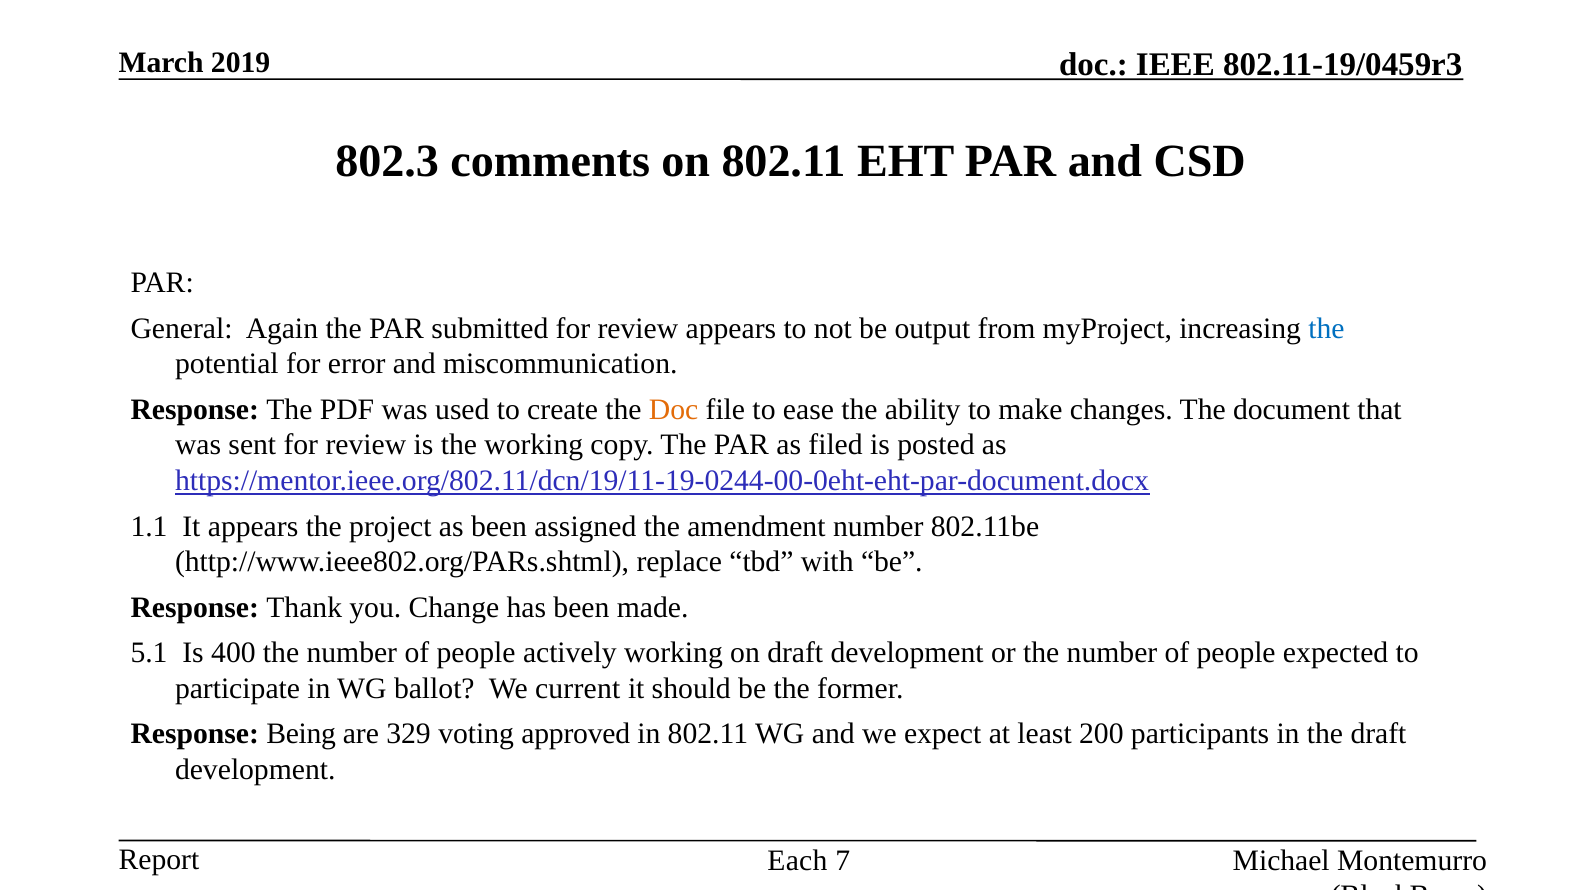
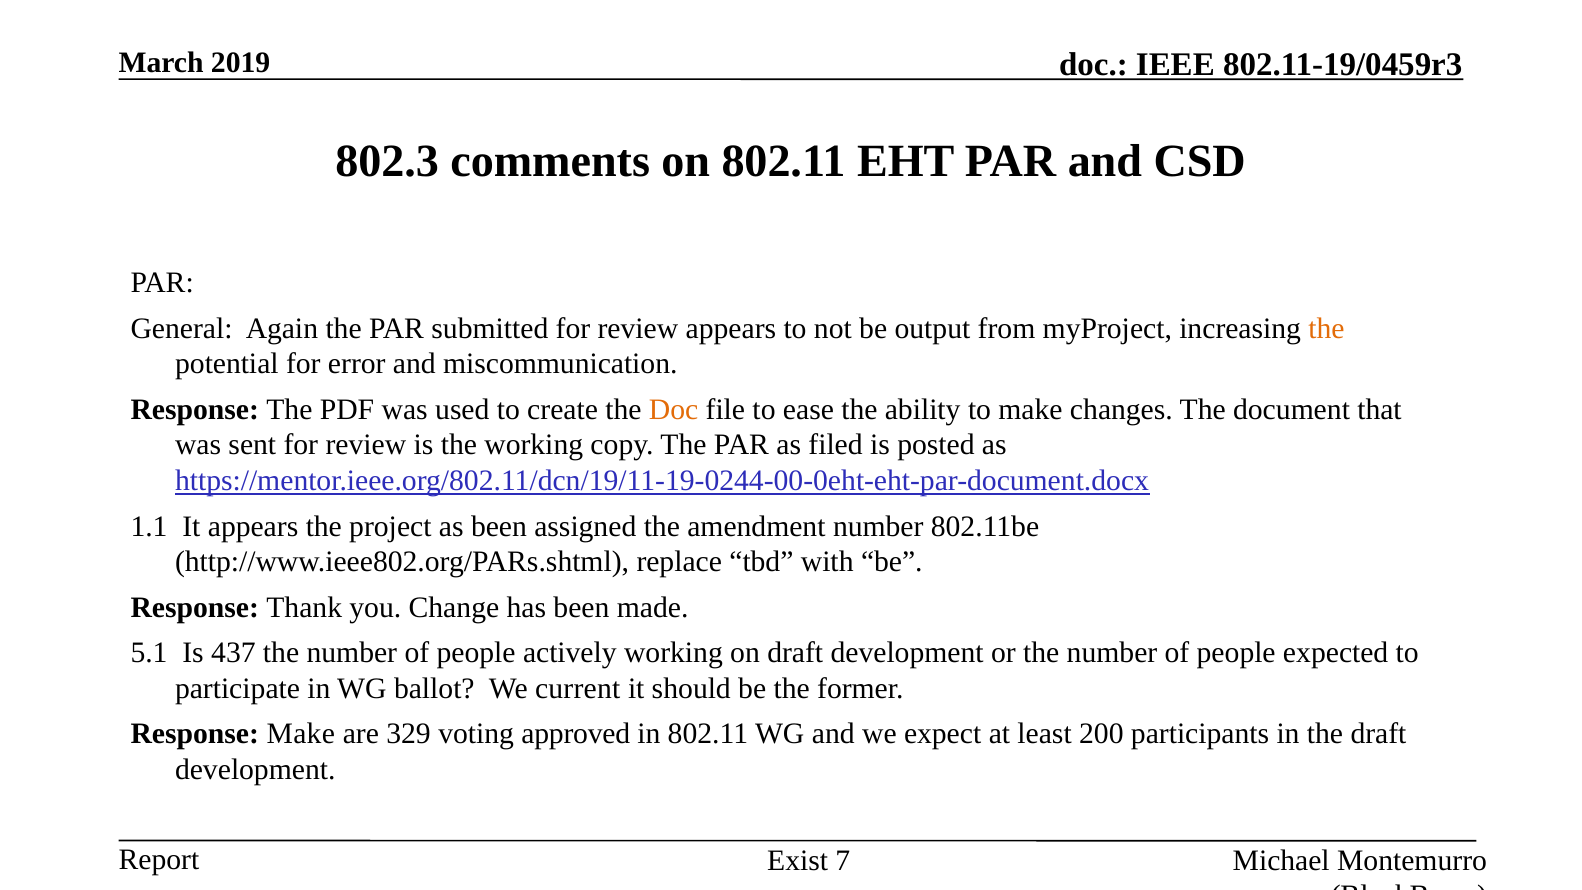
the colour: blue -> orange (1326, 328)
400: 400 -> 437 (233, 653)
Response Being: Being -> Make (301, 734)
Each: Each -> Exist (798, 860)
